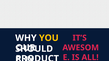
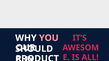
YOU colour: yellow -> pink (49, 38)
